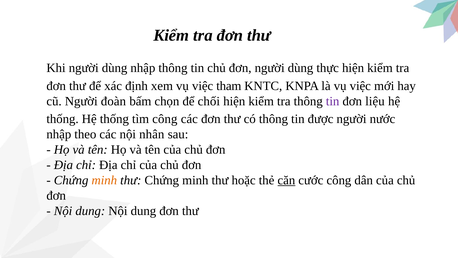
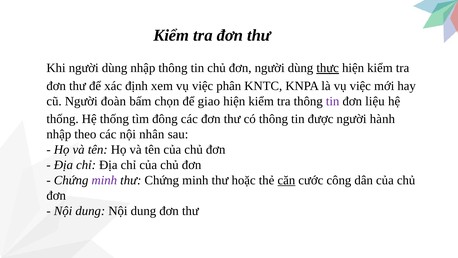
thực underline: none -> present (328, 68)
tham: tham -> phân (229, 86)
chối: chối -> giao (209, 101)
tìm công: công -> đông (165, 119)
nước: nước -> hành (382, 119)
minh colour: orange -> purple (104, 180)
